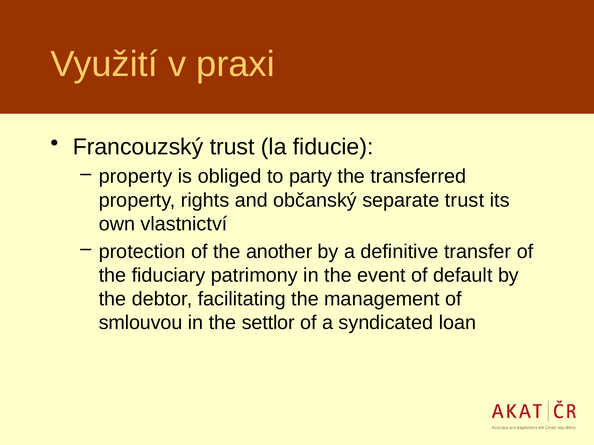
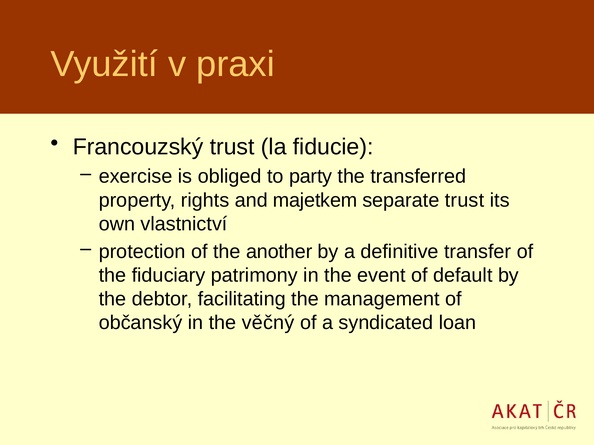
property: property -> exercise (136, 177)
občanský: občanský -> majetkem (315, 200)
smlouvou: smlouvou -> občanský (141, 323)
settlor: settlor -> věčný (268, 323)
